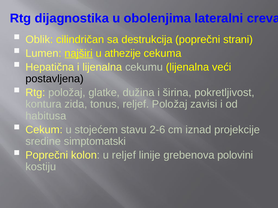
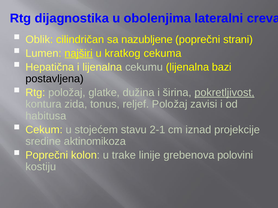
destrukcija: destrukcija -> nazubljene (147, 40)
athezije: athezije -> kratkog (123, 53)
veći: veći -> bazi (222, 67)
pokretljivost underline: none -> present (225, 93)
2-6: 2-6 -> 2-1 (157, 130)
simptomatski: simptomatski -> aktinomikoza (95, 142)
u reljef: reljef -> trake (124, 156)
